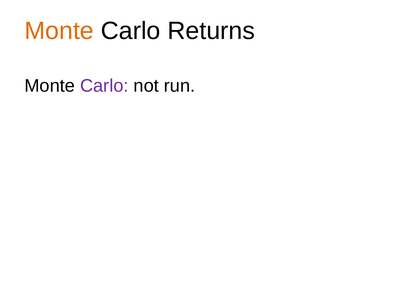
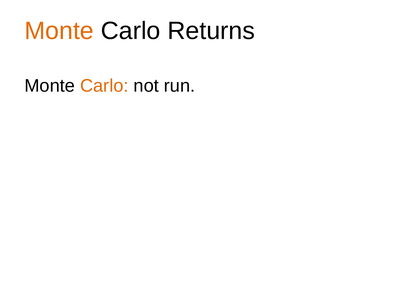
Carlo colour: purple -> orange (104, 86)
